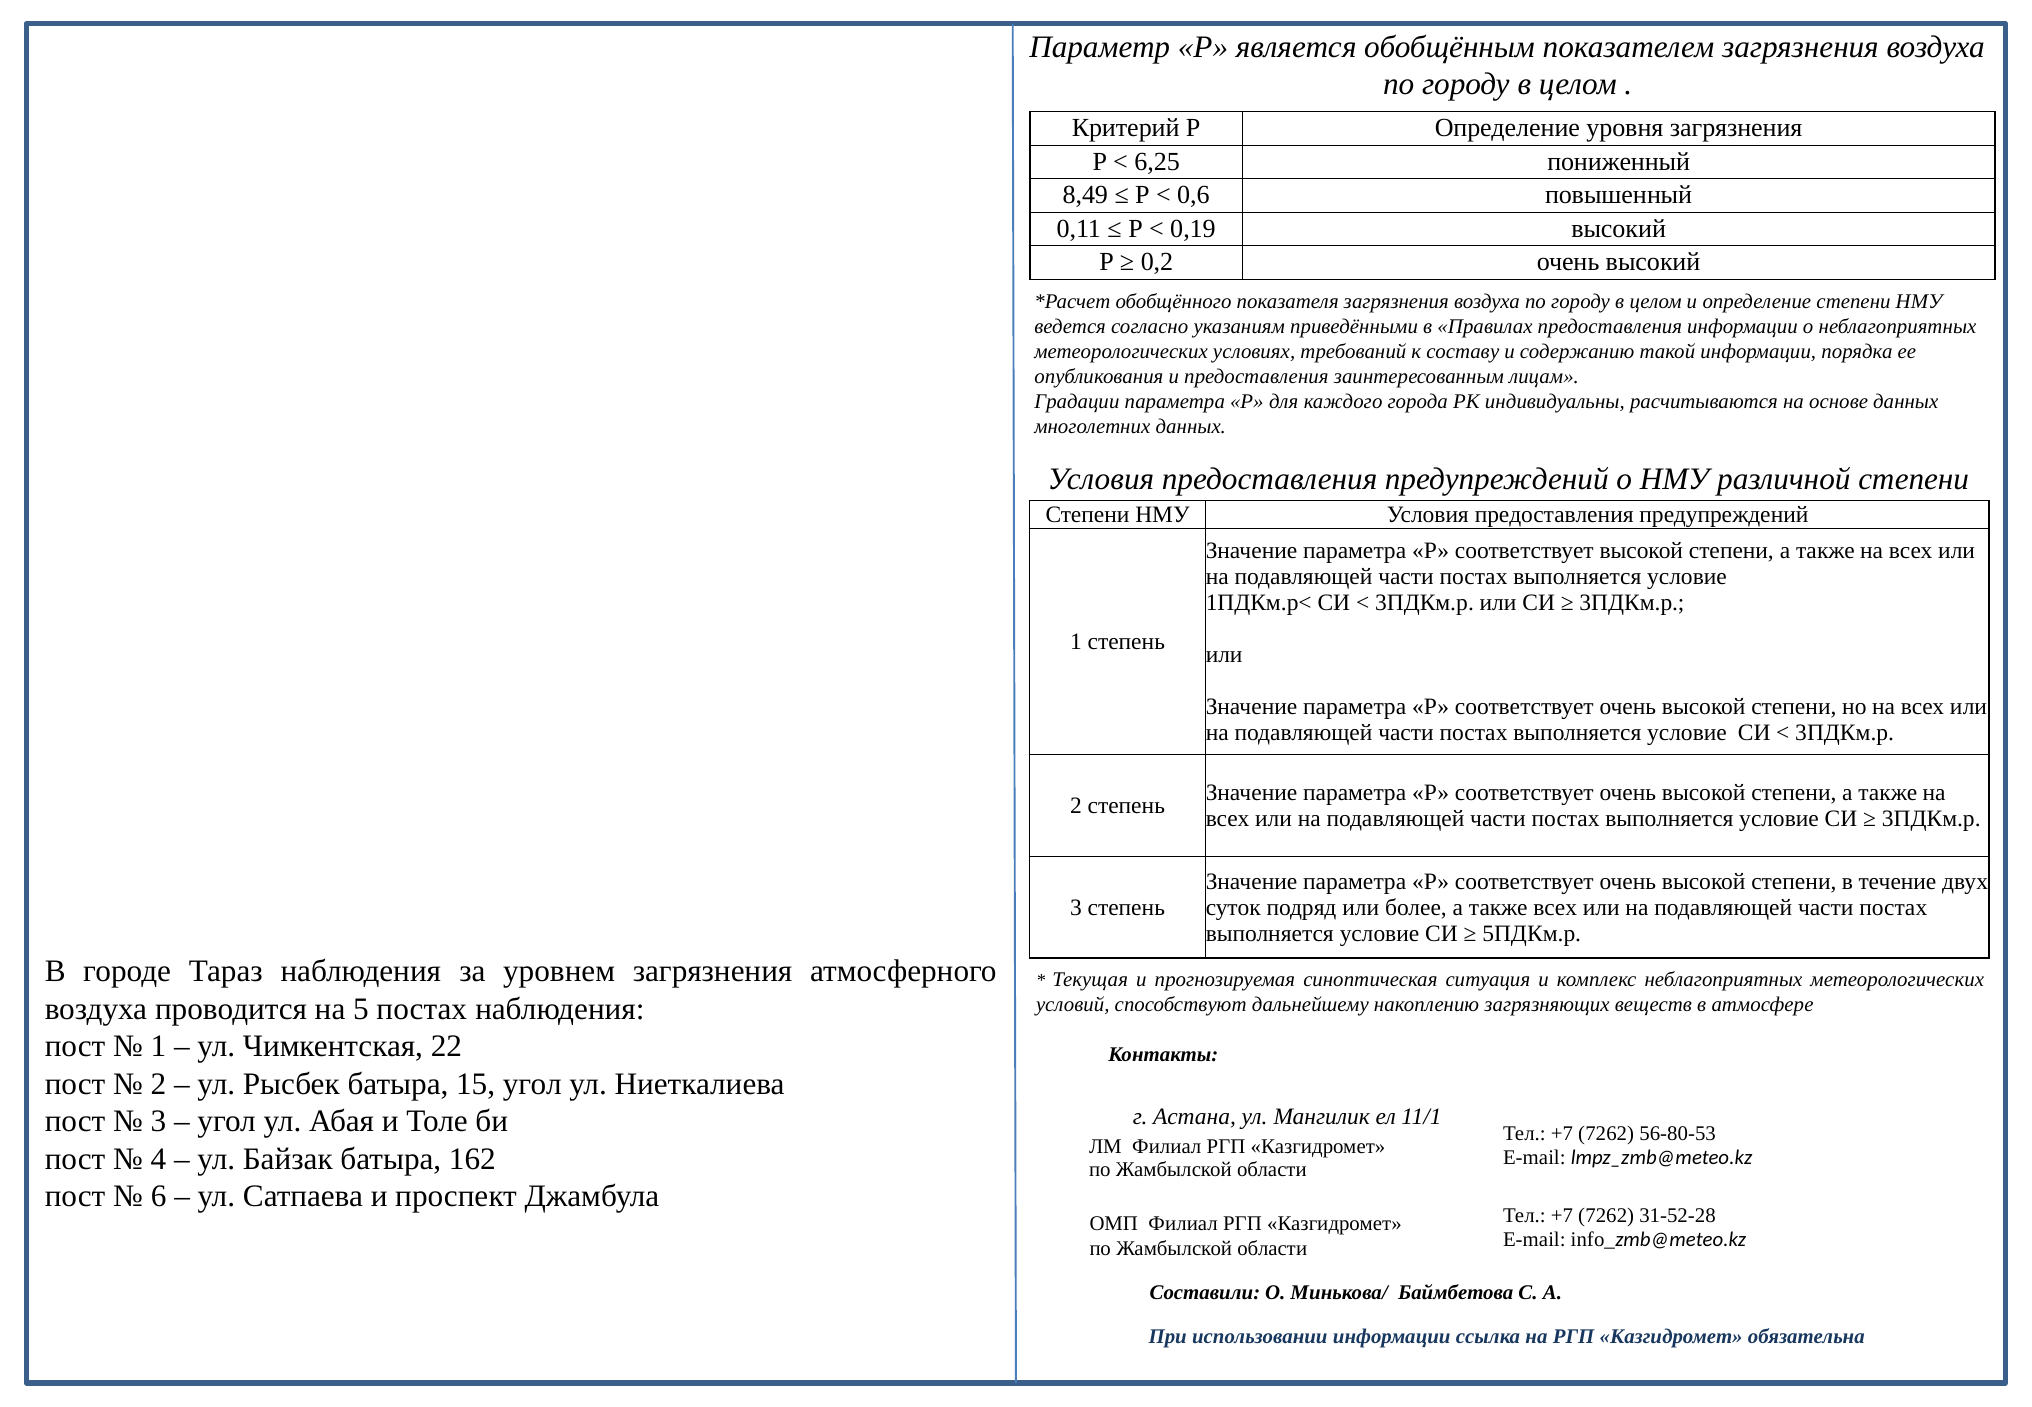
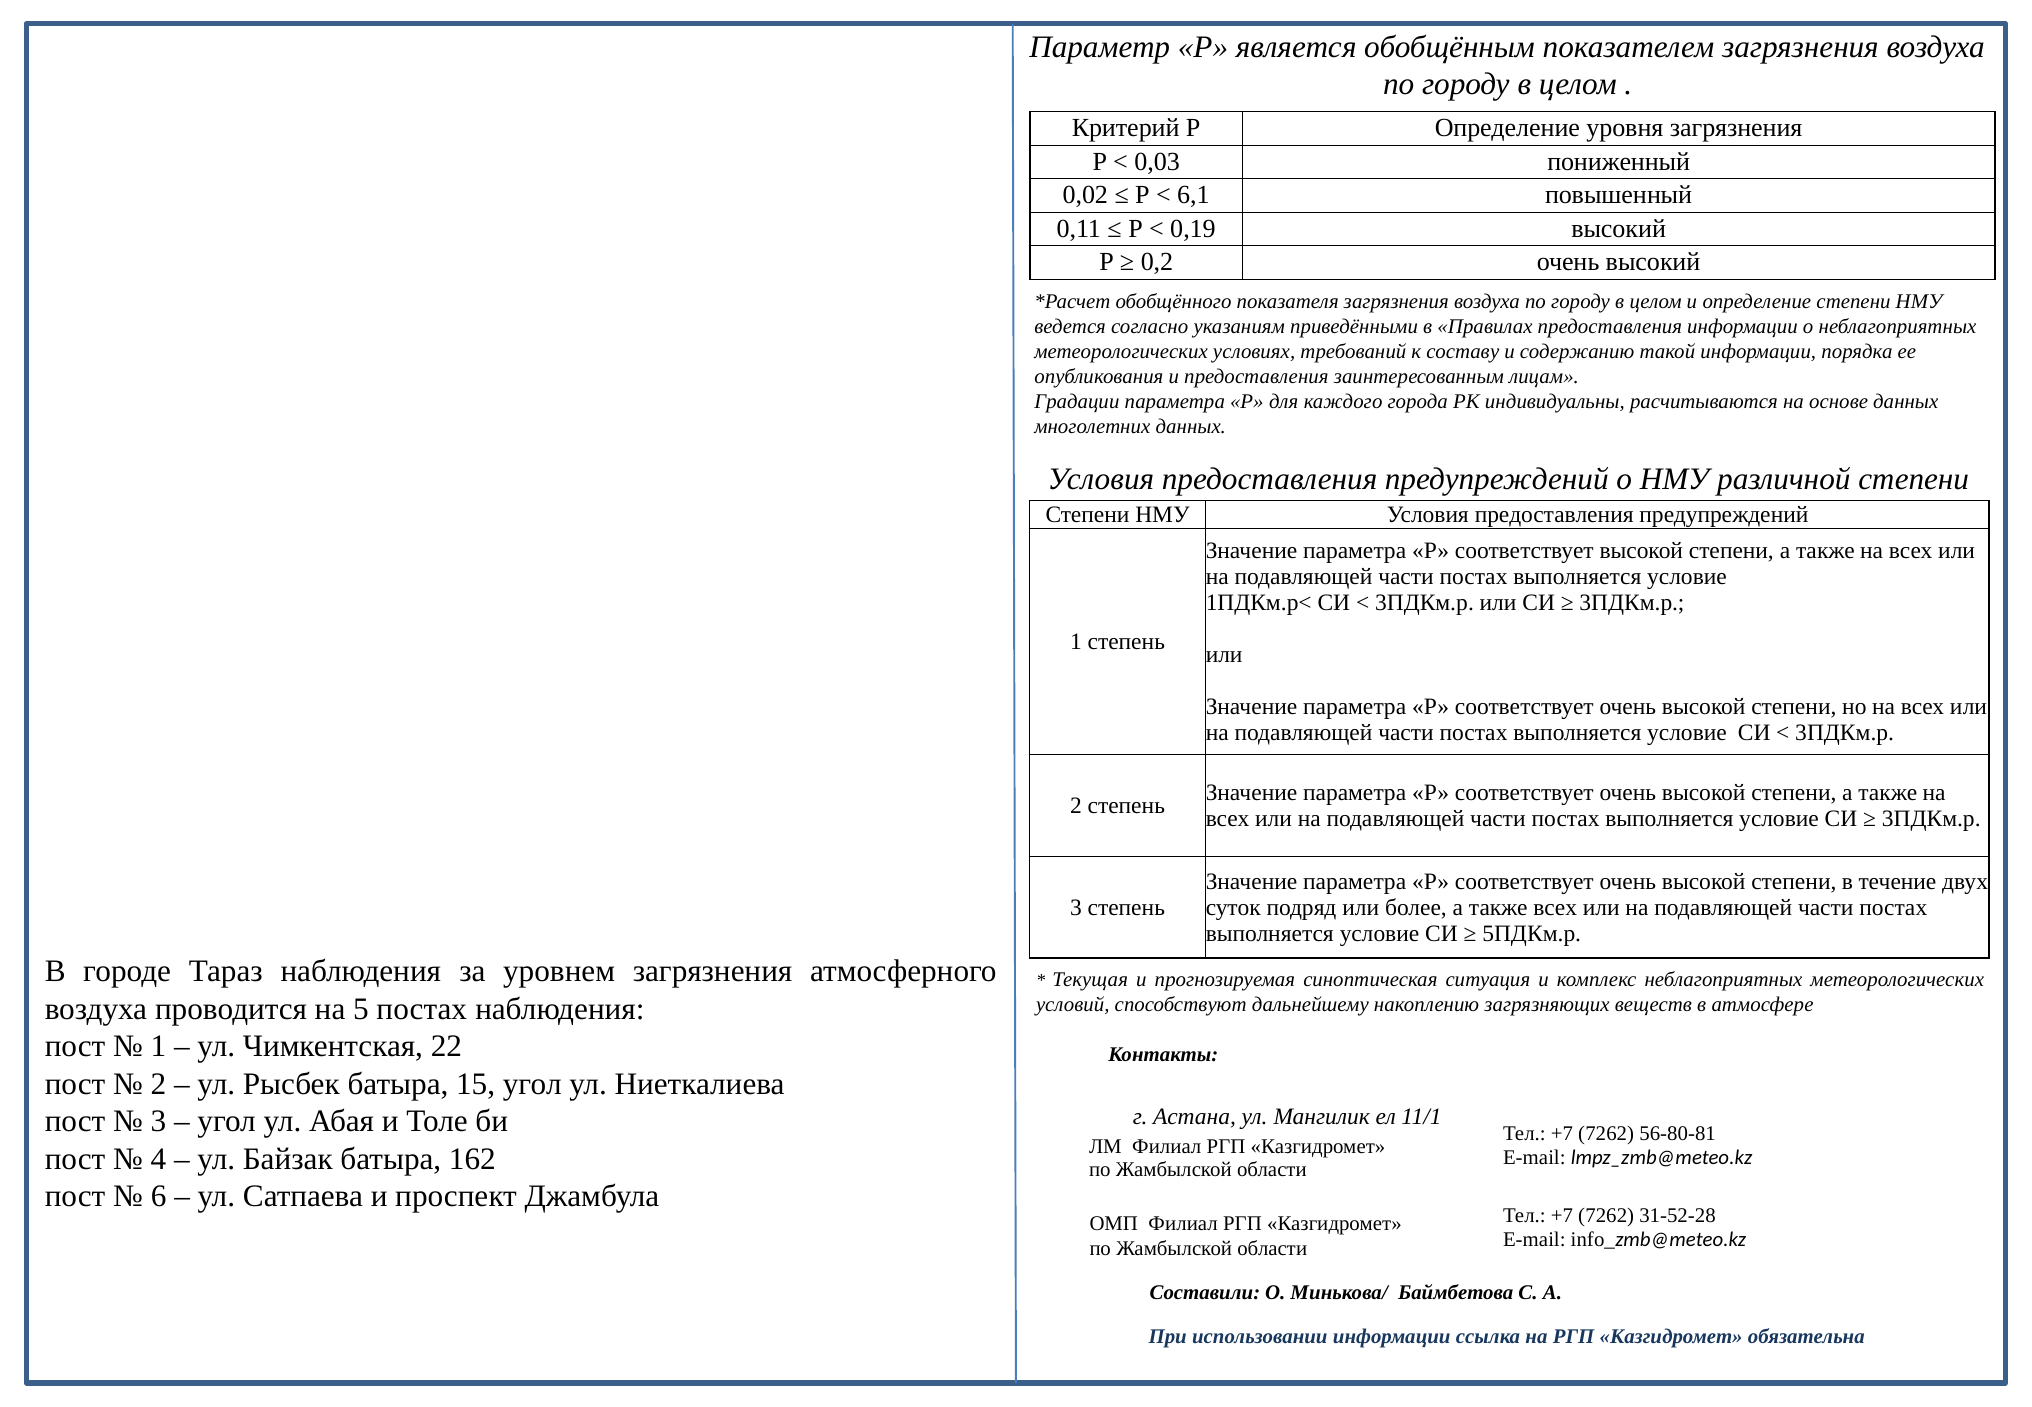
6,25: 6,25 -> 0,03 (1157, 162)
8,49: 8,49 -> 0,02 (1085, 195)
0,6: 0,6 -> 6,1 (1193, 195)
56-80-53: 56-80-53 -> 56-80-81 (1678, 1133)
